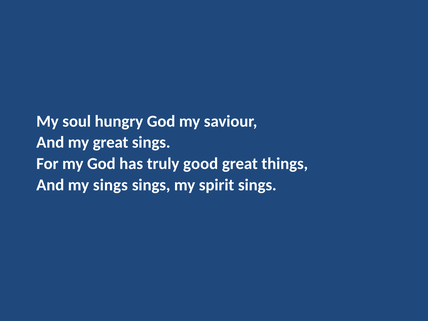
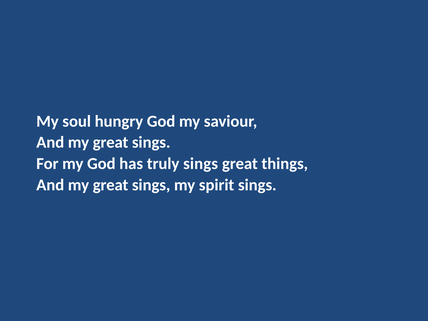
truly good: good -> sings (201, 164)
sings: sings -> great (111, 185)
